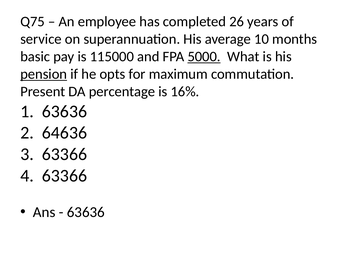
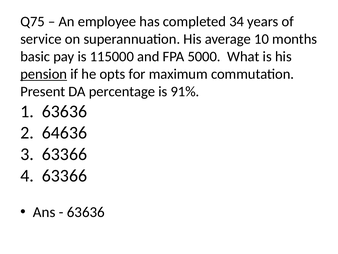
26: 26 -> 34 (237, 22)
5000 underline: present -> none (204, 57)
16%: 16% -> 91% (185, 91)
